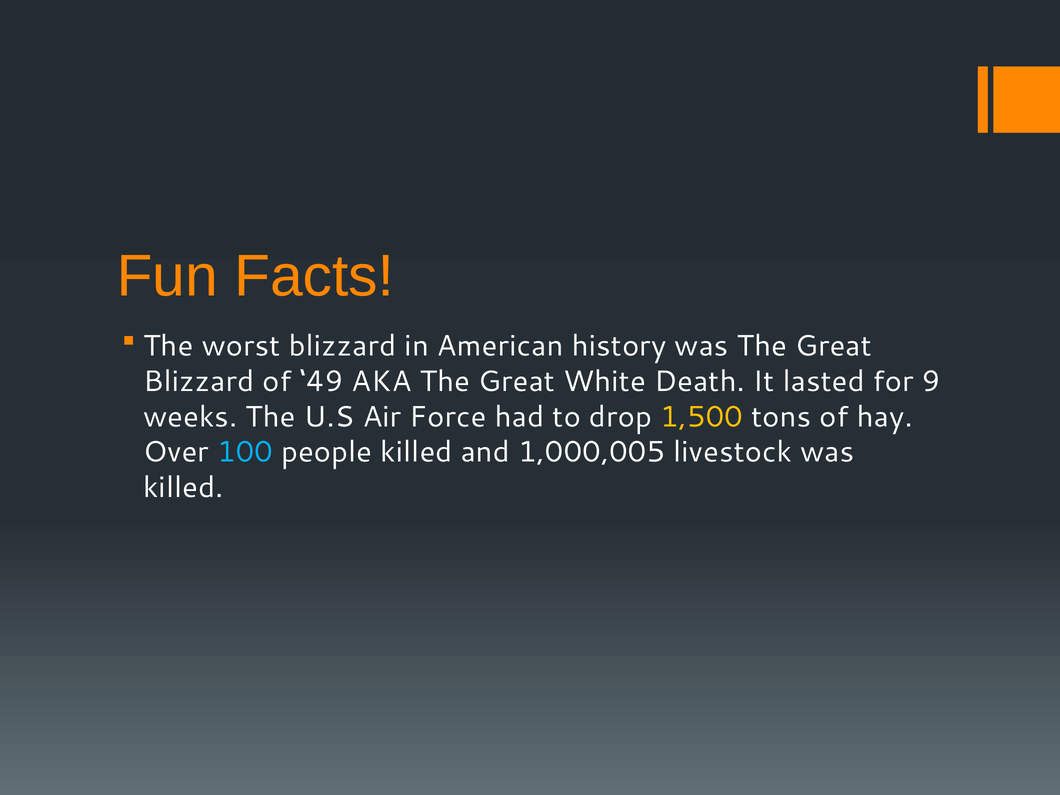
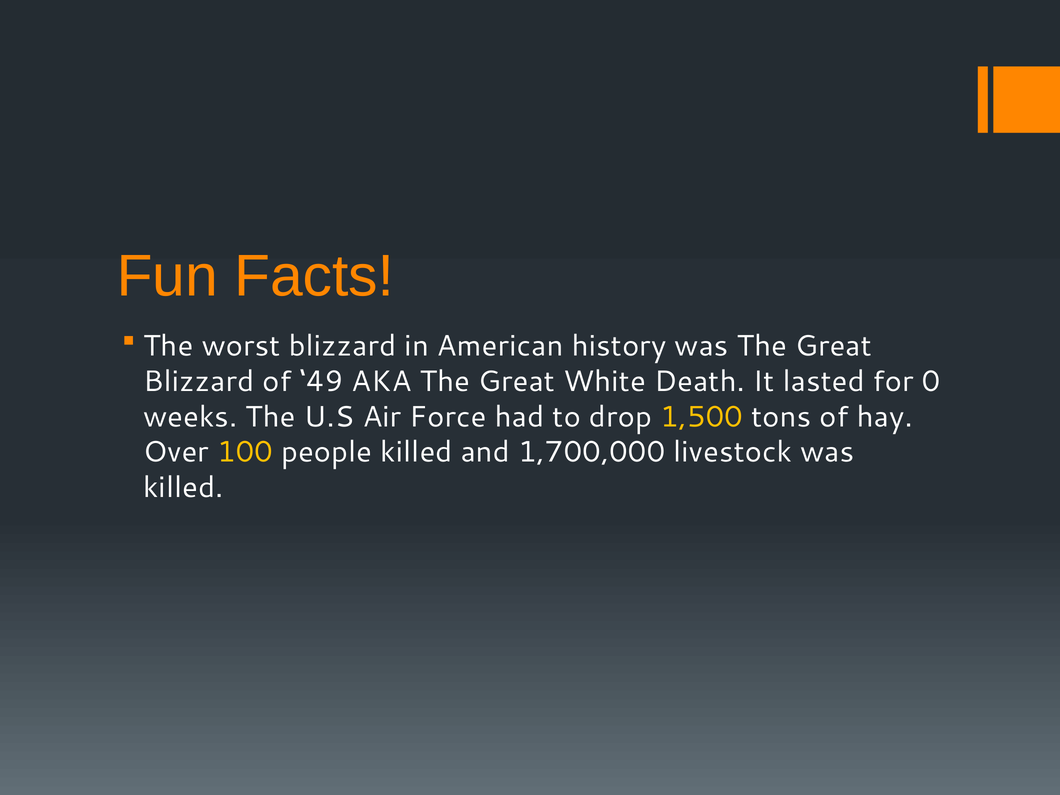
9: 9 -> 0 (931, 381)
100 colour: light blue -> yellow (245, 452)
1,000,005: 1,000,005 -> 1,700,000 (592, 452)
